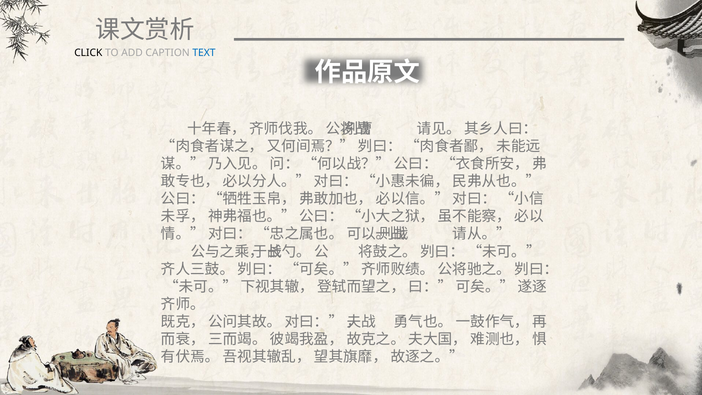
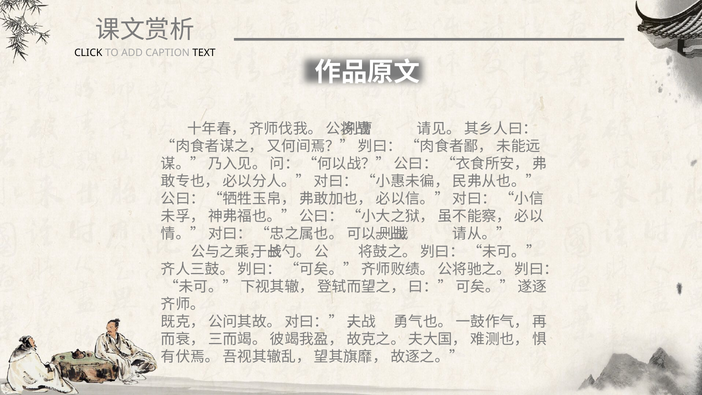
TEXT colour: blue -> black (204, 53)
